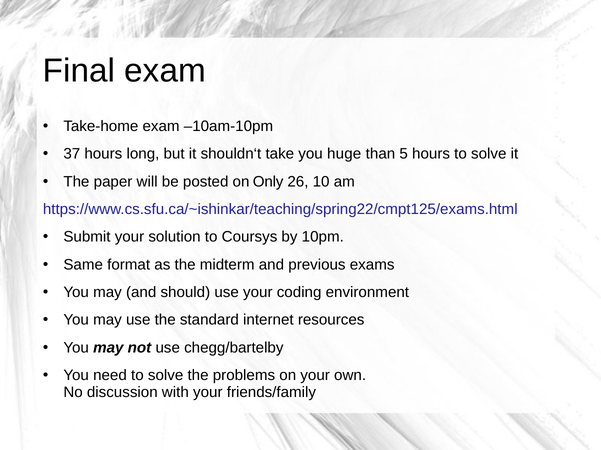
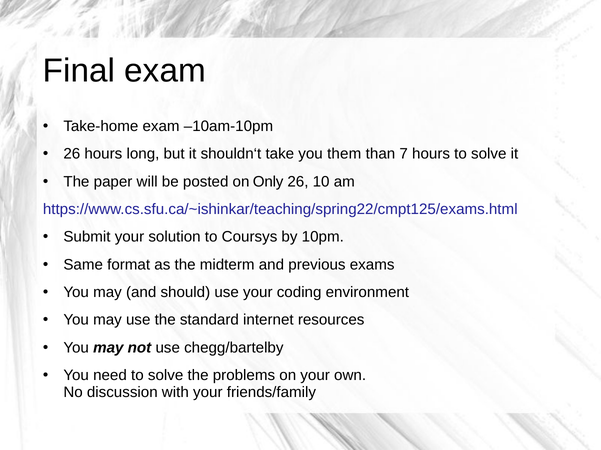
37: 37 -> 26 (72, 154)
huge: huge -> them (344, 154)
5: 5 -> 7 (404, 154)
